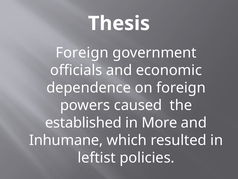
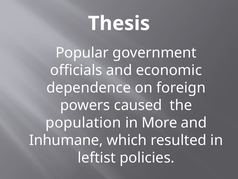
Foreign: Foreign -> Popular (82, 53)
established: established -> population (83, 122)
